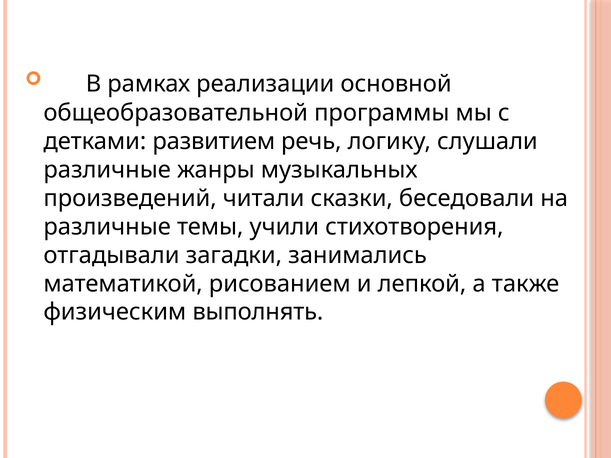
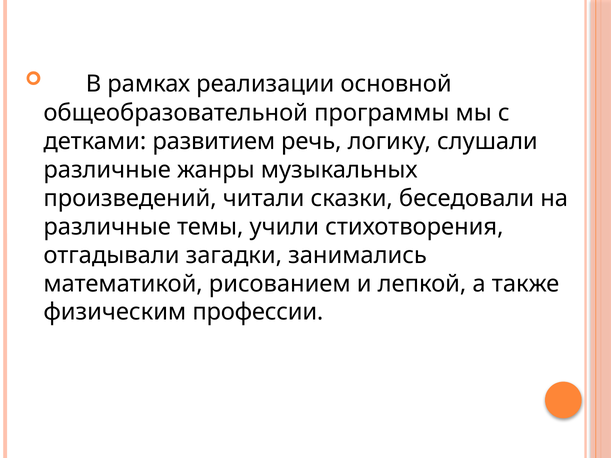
выполнять: выполнять -> профессии (258, 312)
